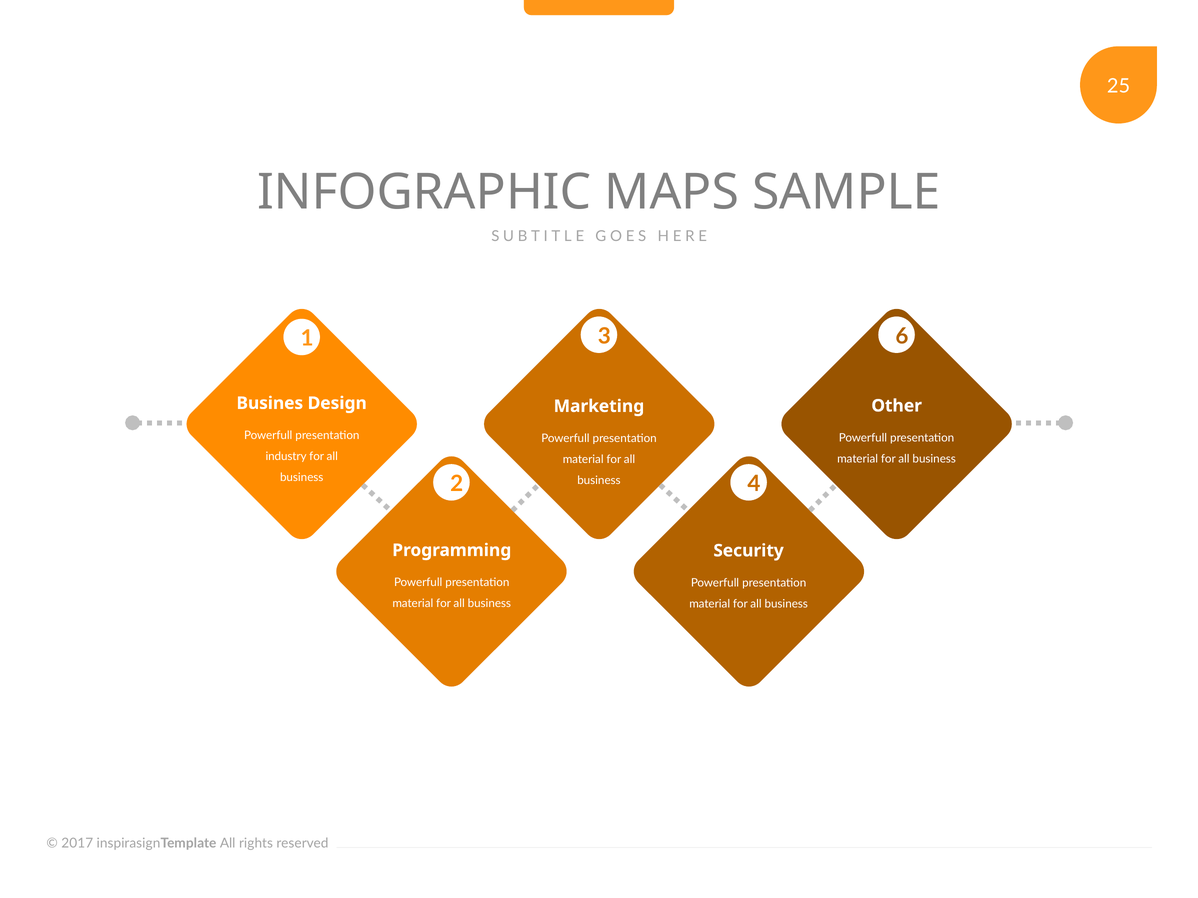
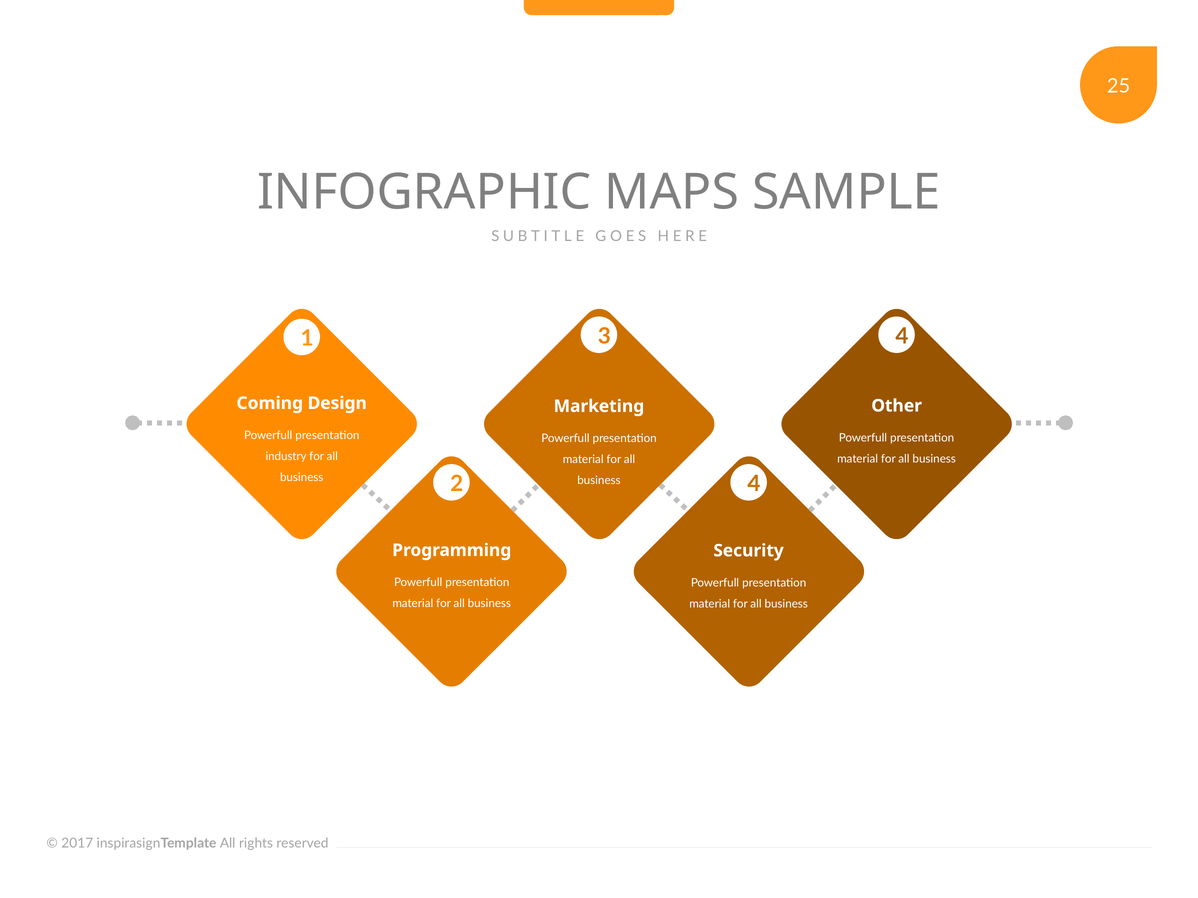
3 6: 6 -> 4 (902, 336)
Busines: Busines -> Coming (270, 403)
